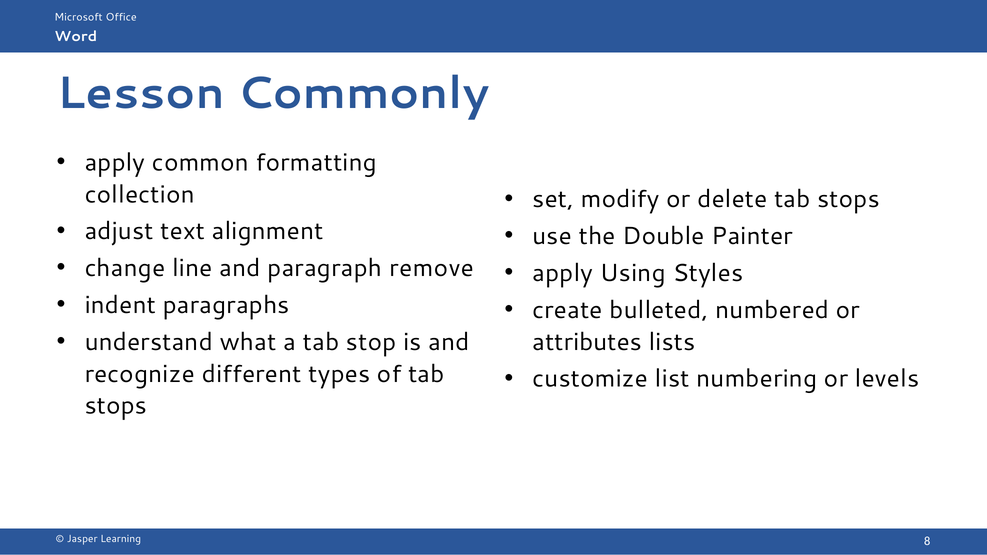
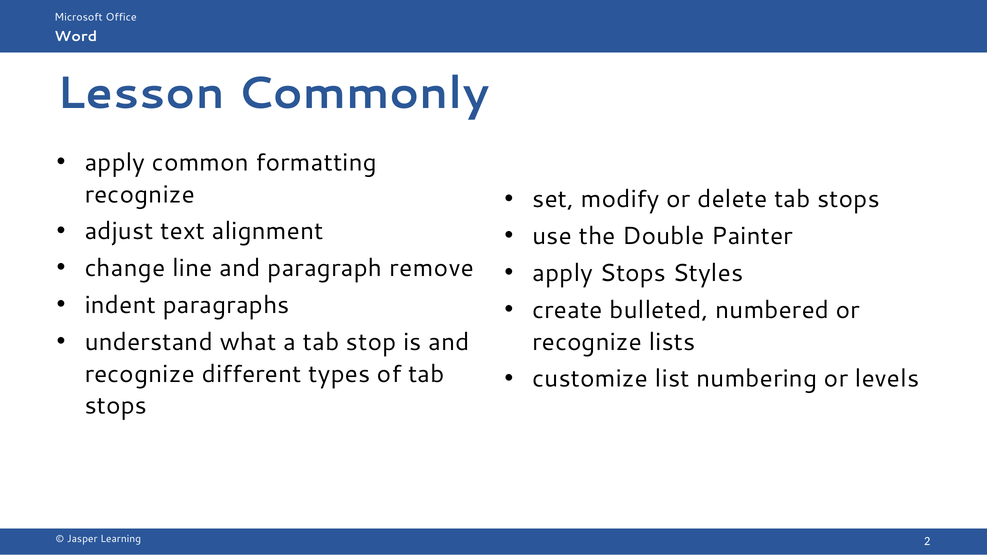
collection: collection -> recognize (140, 194)
apply Using: Using -> Stops (633, 273)
attributes: attributes -> recognize (587, 342)
8: 8 -> 2 (927, 541)
